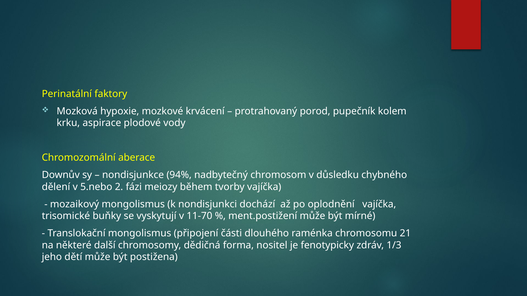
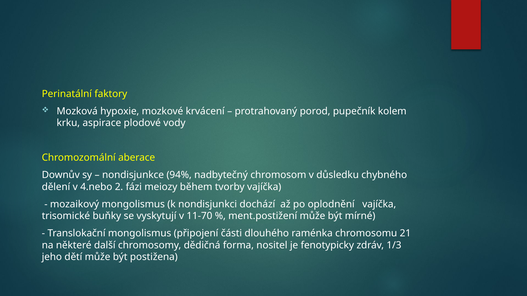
5.nebo: 5.nebo -> 4.nebo (96, 187)
